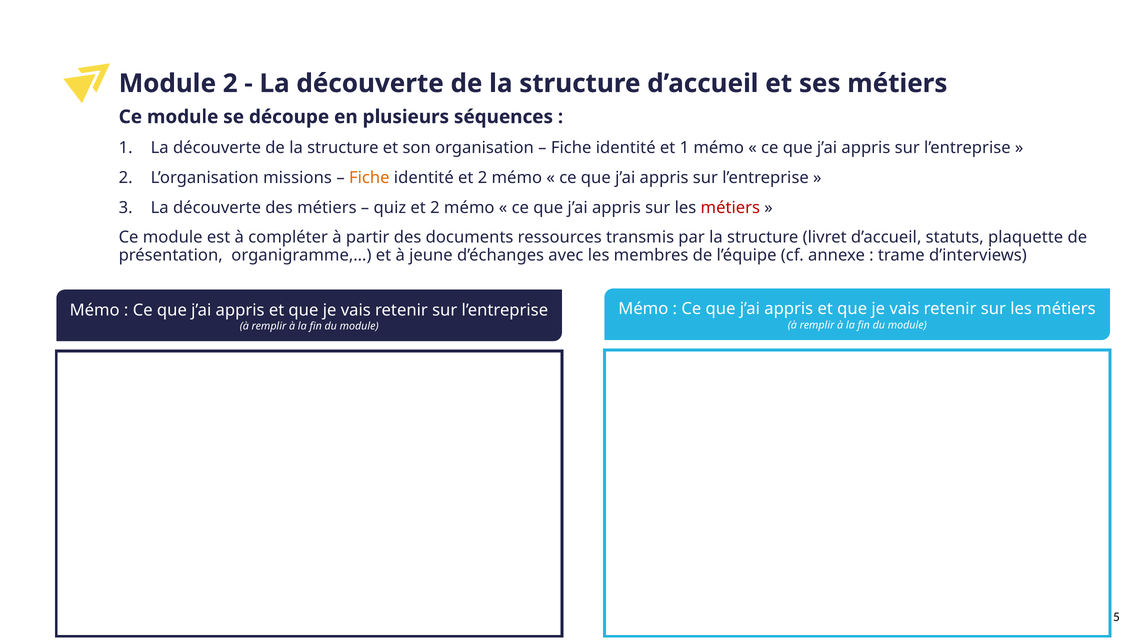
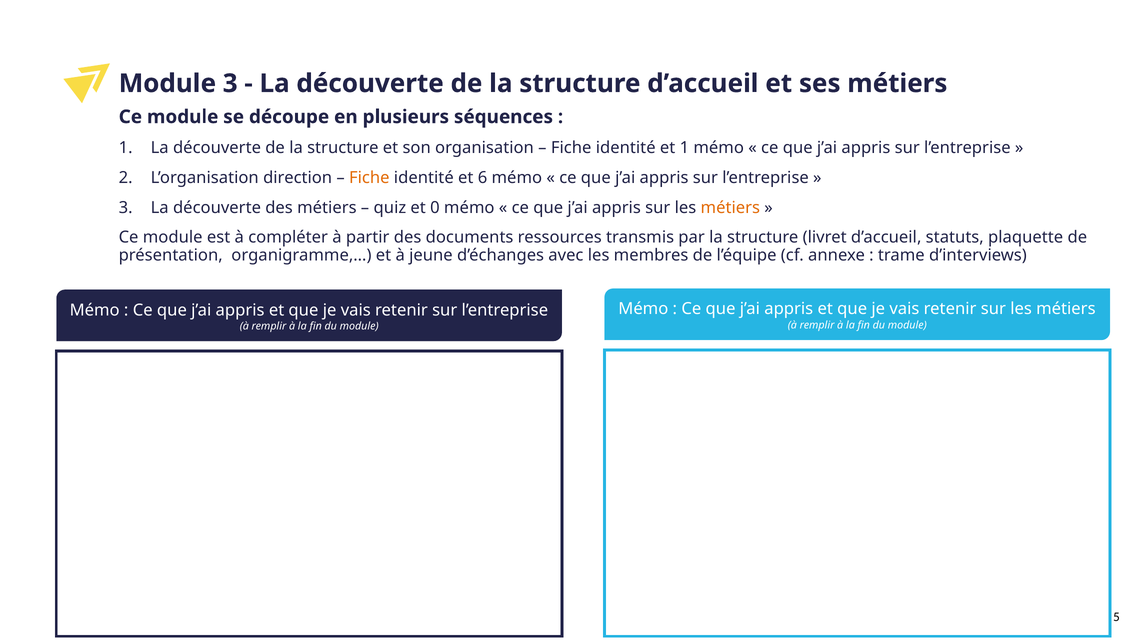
Module 2: 2 -> 3 (230, 83)
missions: missions -> direction (298, 178)
identité et 2: 2 -> 6 (483, 178)
quiz et 2: 2 -> 0 (435, 208)
métiers colour: red -> orange (730, 208)
